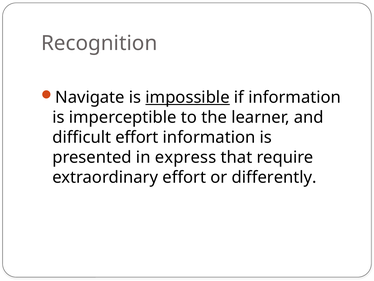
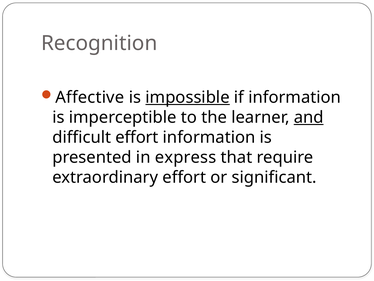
Navigate: Navigate -> Affective (90, 97)
and underline: none -> present (309, 117)
differently: differently -> significant (274, 177)
